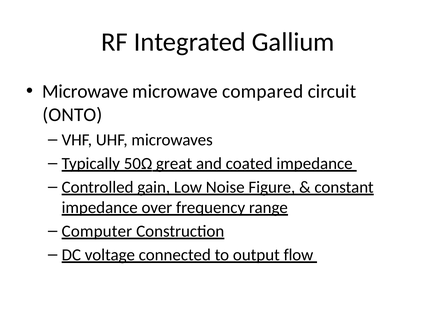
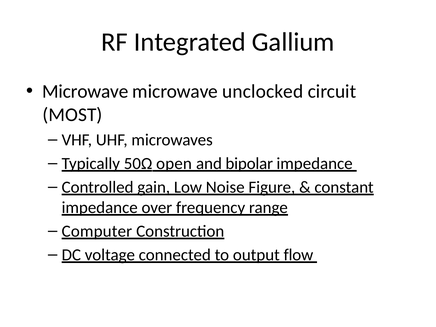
compared: compared -> unclocked (263, 91)
ONTO: ONTO -> MOST (73, 115)
great: great -> open (174, 163)
coated: coated -> bipolar (249, 163)
